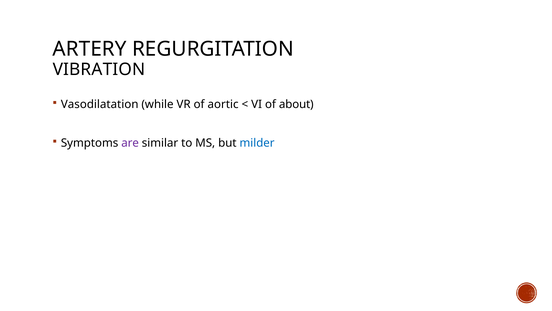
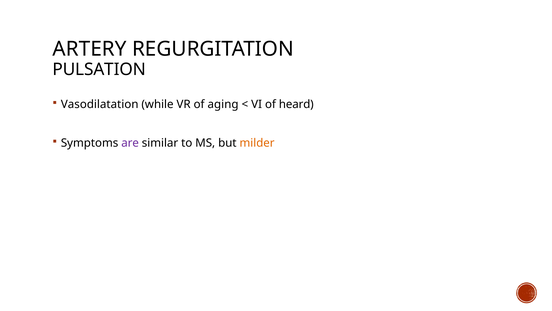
VIBRATION: VIBRATION -> PULSATION (99, 69)
aortic: aortic -> aging (223, 104)
about: about -> heard (296, 104)
milder colour: blue -> orange (257, 143)
